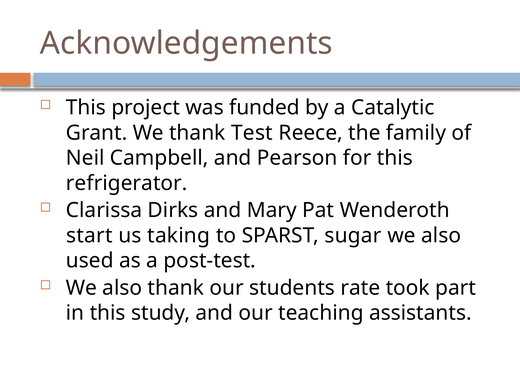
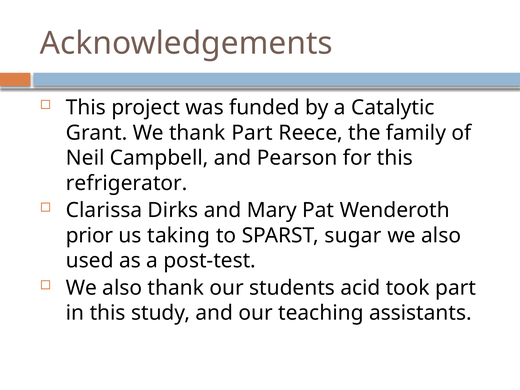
thank Test: Test -> Part (252, 133)
start: start -> prior (90, 236)
rate: rate -> acid (360, 288)
